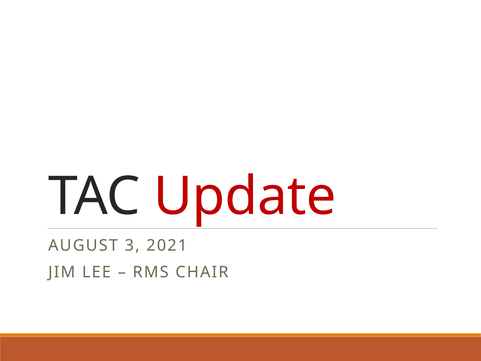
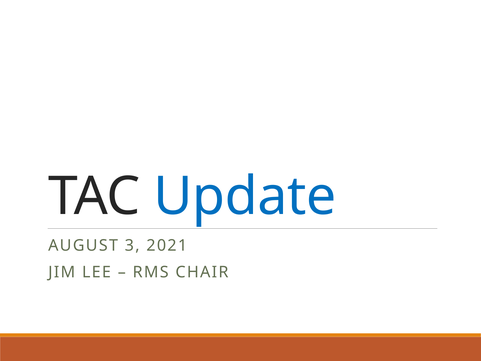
Update colour: red -> blue (245, 197)
